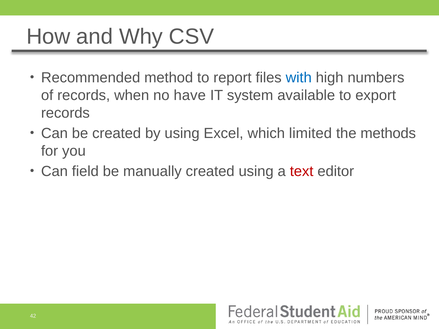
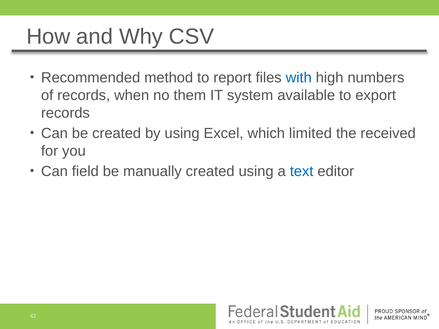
have: have -> them (190, 95)
methods: methods -> received (388, 133)
text colour: red -> blue (302, 171)
